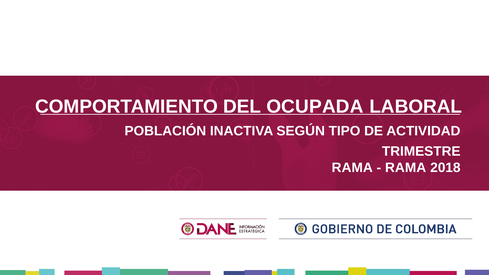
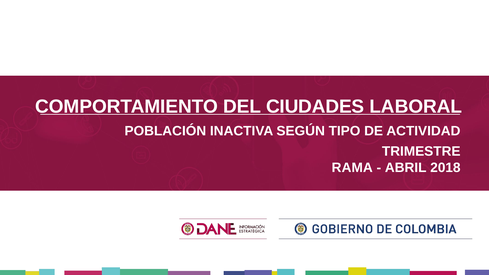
OCUPADA: OCUPADA -> CIUDADES (315, 106)
RAMA: RAMA -> ABRIL (406, 168)
